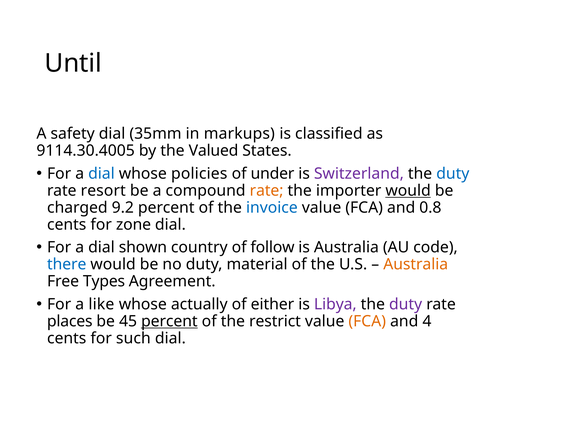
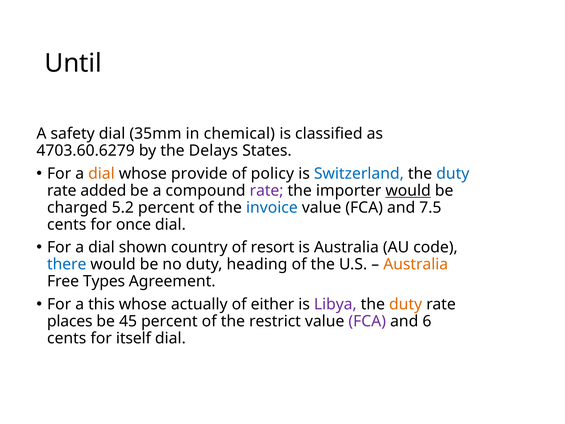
markups: markups -> chemical (239, 134)
9114.30.4005: 9114.30.4005 -> 4703.60.6279 (86, 151)
Valued: Valued -> Delays (213, 151)
dial colour: blue -> orange (101, 173)
policies: policies -> provide (199, 173)
under: under -> policy (272, 173)
Switzerland colour: purple -> blue (359, 173)
resort: resort -> added (103, 190)
rate colour: orange -> purple (267, 190)
9.2: 9.2 -> 5.2 (123, 207)
0.8: 0.8 -> 7.5 (430, 207)
zone: zone -> once (134, 224)
follow: follow -> resort (273, 247)
material: material -> heading (257, 264)
like: like -> this (102, 304)
duty colour: purple -> orange (406, 304)
percent underline: present -> none (169, 321)
FCA colour: orange -> purple (367, 321)
4: 4 -> 6 (427, 321)
such: such -> itself (133, 338)
